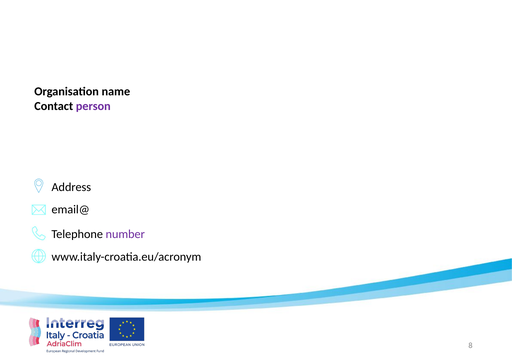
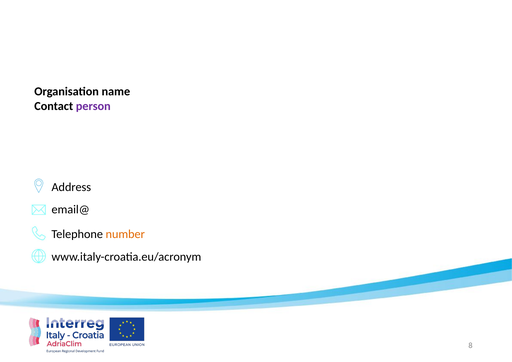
number colour: purple -> orange (125, 234)
